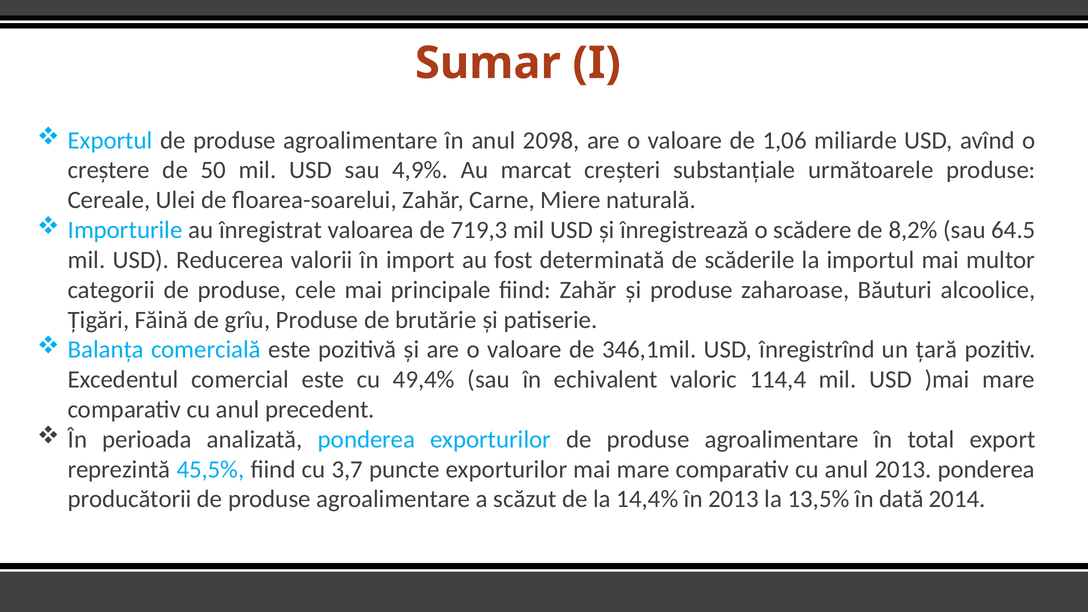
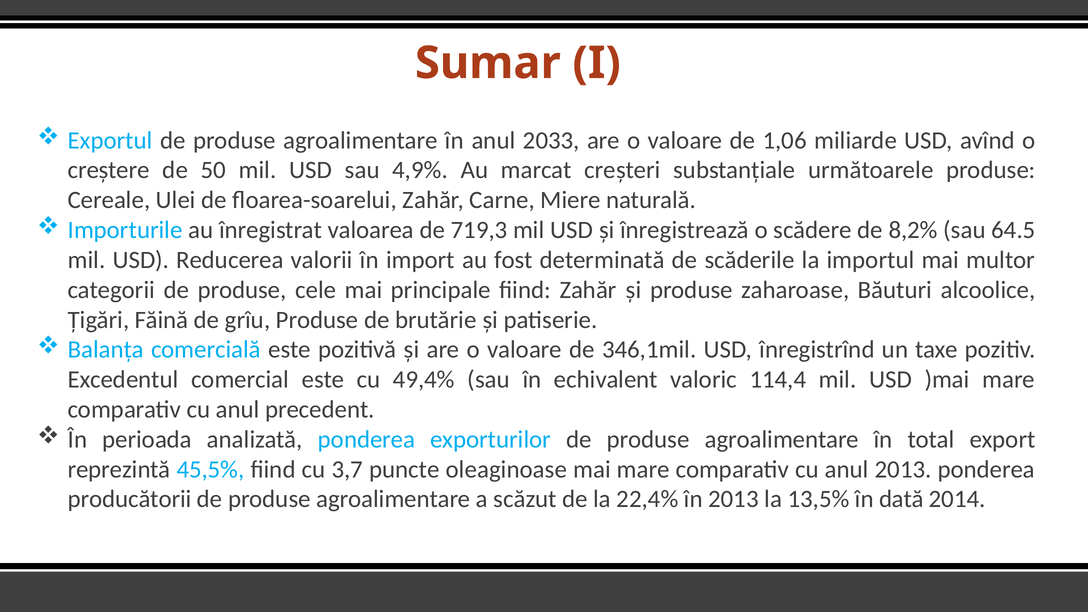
2098: 2098 -> 2033 (551, 140)
ţară: ţară -> taxe (937, 350)
puncte exporturilor: exporturilor -> oleaginoase (506, 469)
14,4%: 14,4% -> 22,4% (647, 499)
